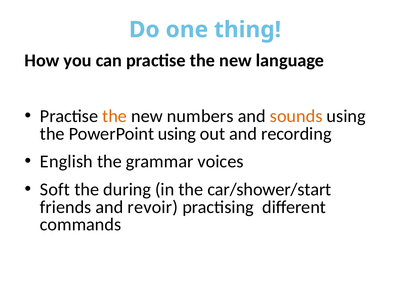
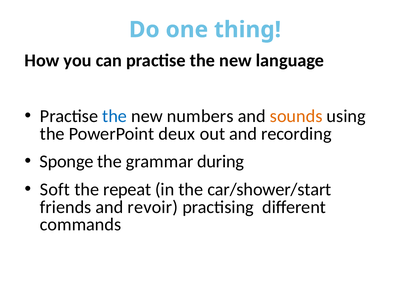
the colour: orange -> blue (115, 116)
PowerPoint using: using -> deux (177, 134)
English: English -> Sponge (67, 162)
voices: voices -> during (221, 162)
during: during -> repeat (127, 190)
